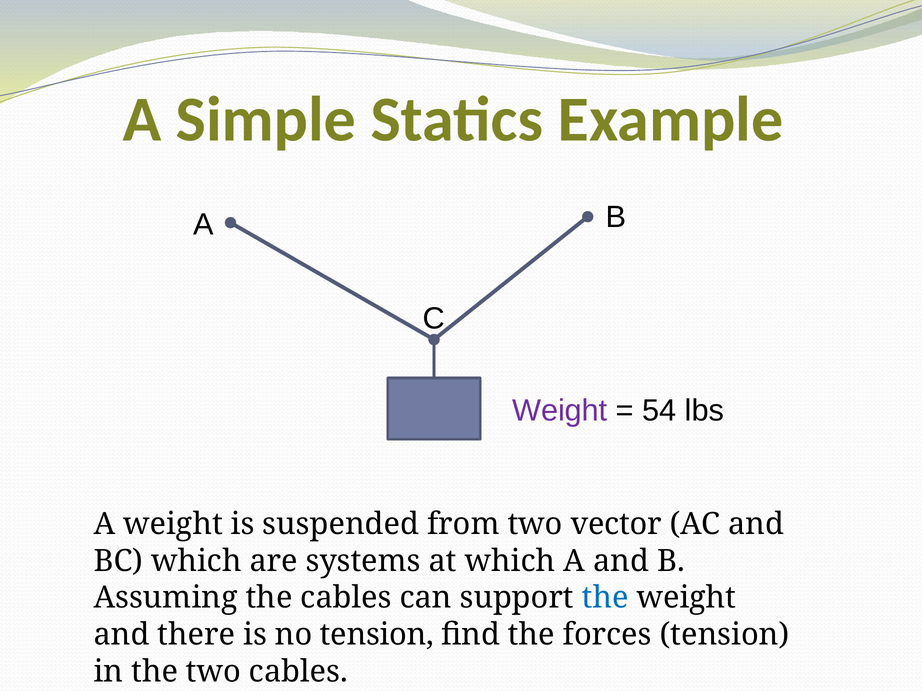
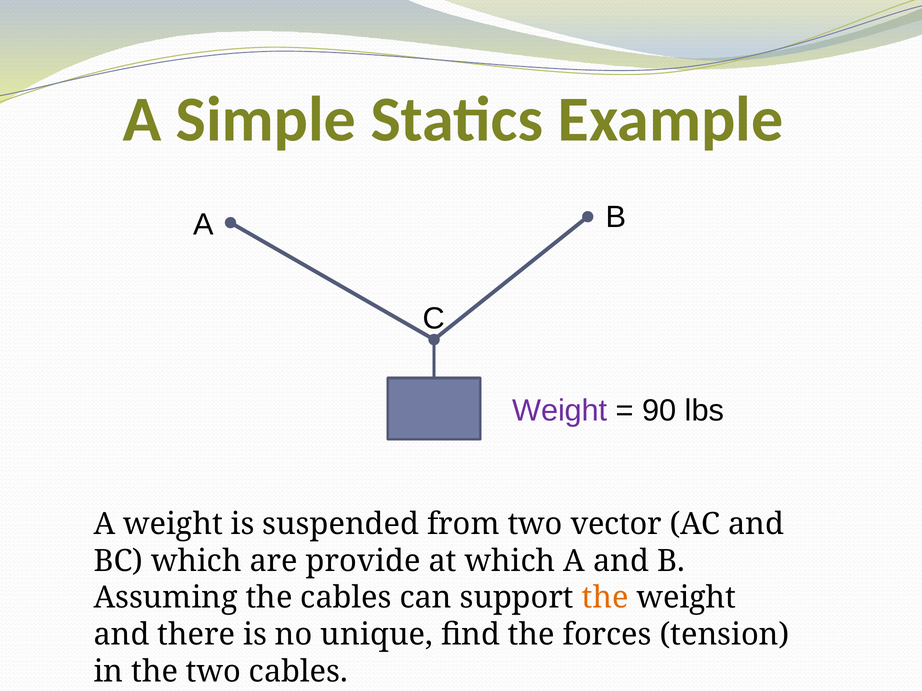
54: 54 -> 90 (659, 411)
systems: systems -> provide (363, 561)
the colour: blue -> orange (605, 598)
no tension: tension -> unique (377, 635)
